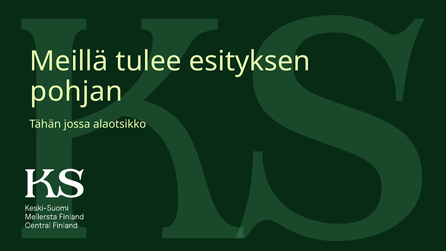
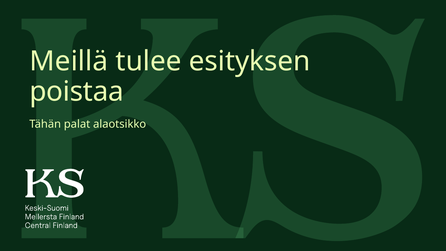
pohjan: pohjan -> poistaa (77, 92)
jossa: jossa -> palat (77, 124)
